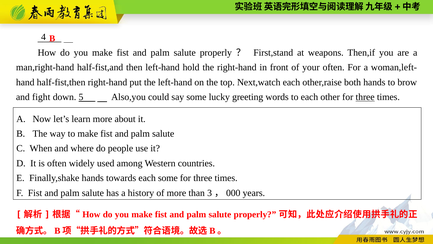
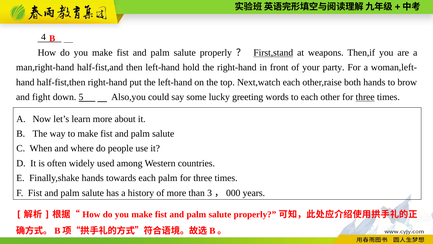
First,stand underline: none -> present (273, 53)
your often: often -> party (334, 67)
each some: some -> palm (168, 178)
